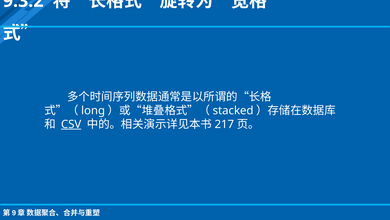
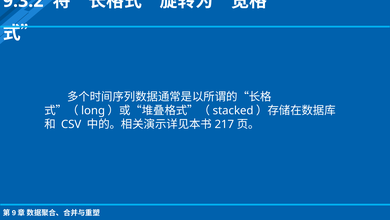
CSV underline: present -> none (71, 124)
